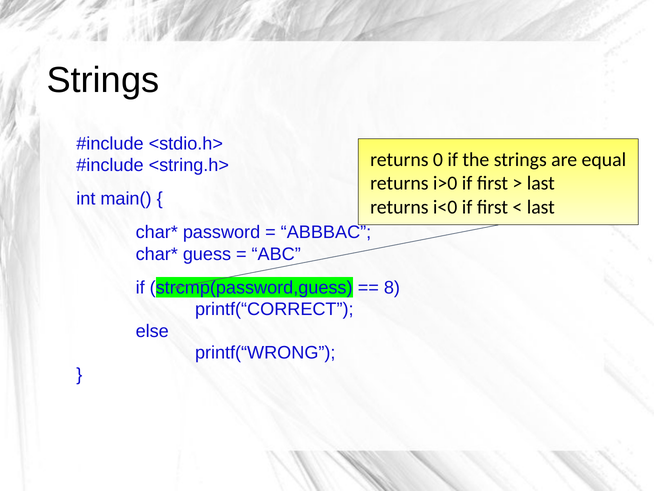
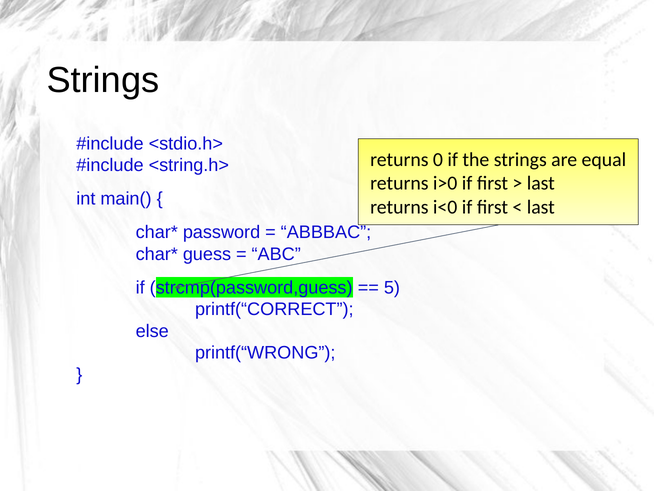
8: 8 -> 5 (392, 287)
